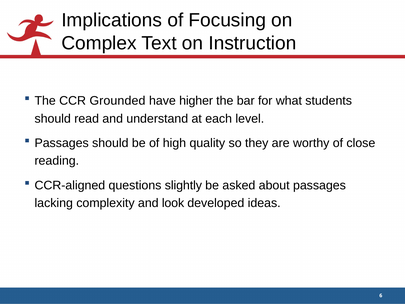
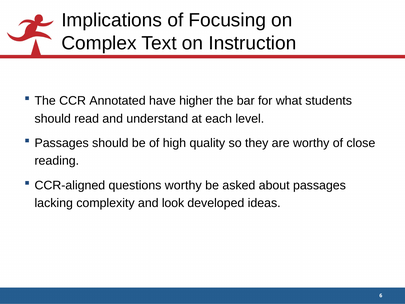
Grounded: Grounded -> Annotated (118, 101)
questions slightly: slightly -> worthy (183, 185)
